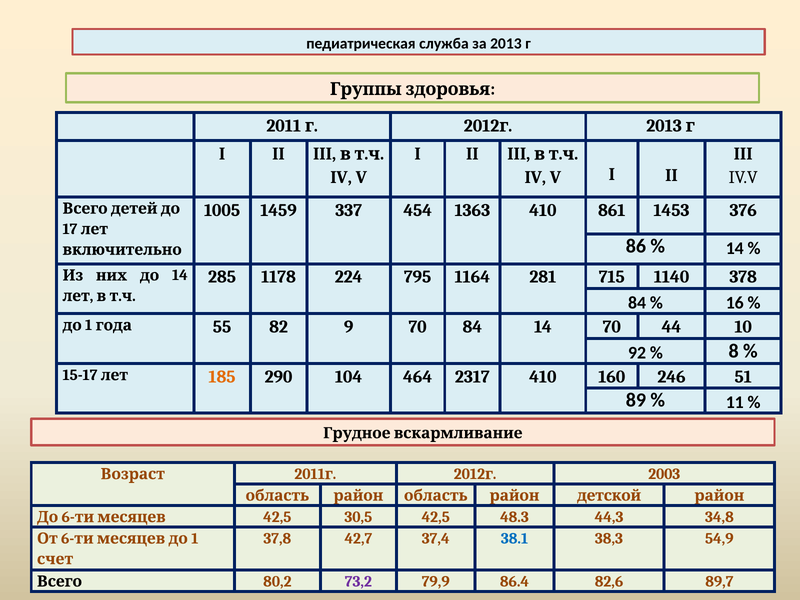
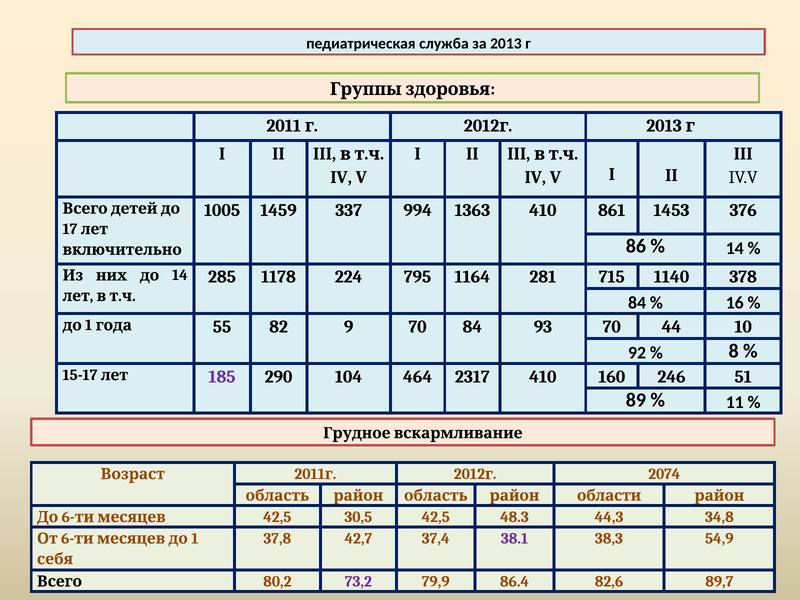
454: 454 -> 994 (418, 210)
84 14: 14 -> 93 (543, 327)
185 colour: orange -> purple (222, 377)
2003: 2003 -> 2074 (664, 474)
детской: детской -> области (609, 496)
38.1 colour: blue -> purple (515, 538)
счет: счет -> себя (55, 559)
